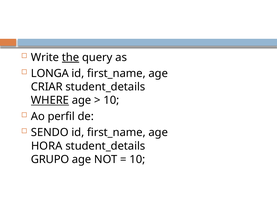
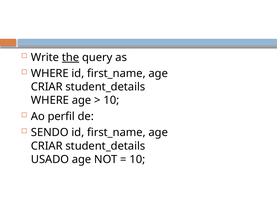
LONGA: LONGA -> WHERE (50, 73)
WHERE underline: present -> none (50, 100)
HORA: HORA -> CRIAR (47, 146)
GRUPO: GRUPO -> USADO (50, 159)
